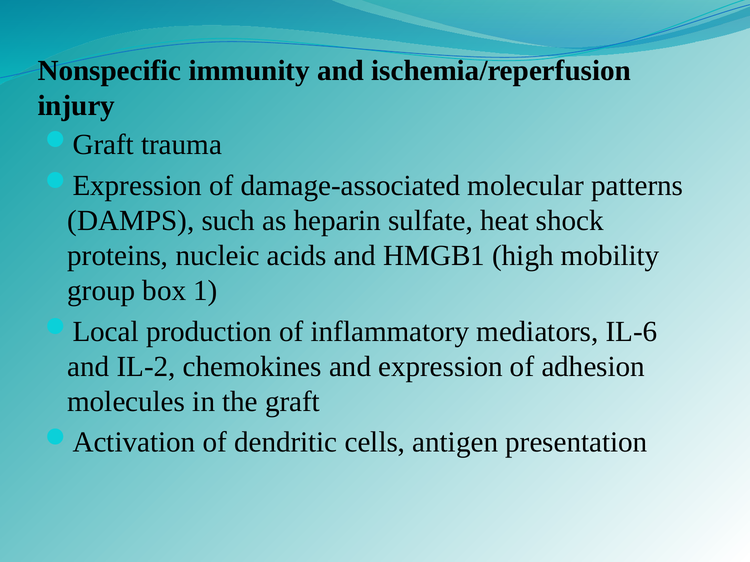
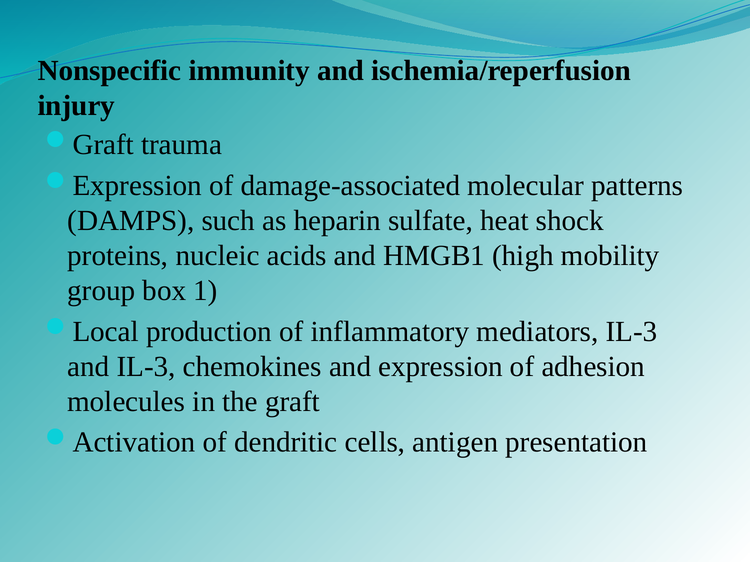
mediators IL-6: IL-6 -> IL-3 (631, 332)
and IL-2: IL-2 -> IL-3 (146, 367)
